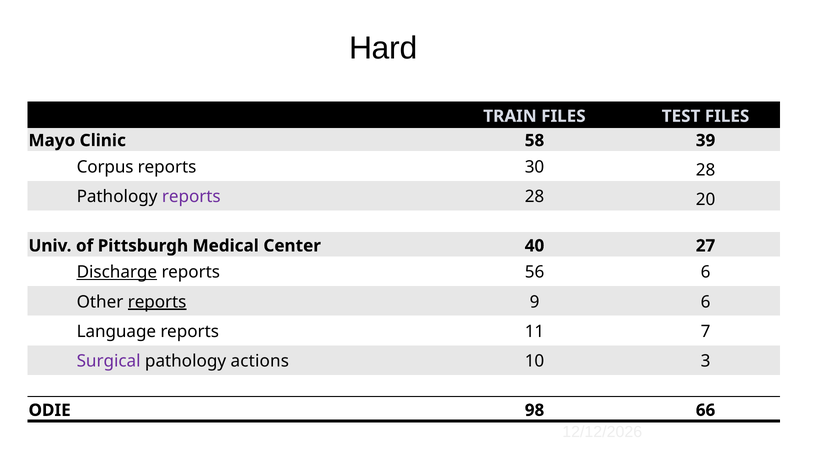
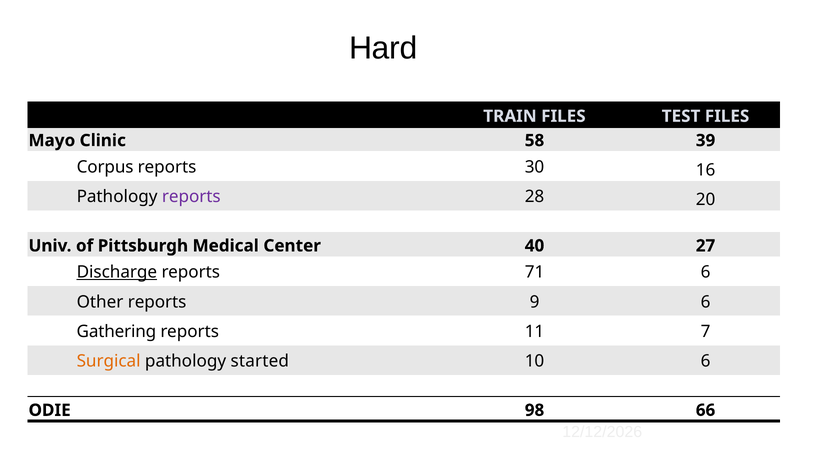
30 28: 28 -> 16 (706, 170)
56: 56 -> 71 (535, 272)
reports underline: present -> none (157, 302)
Language: Language -> Gathering (116, 331)
Surgical colour: purple -> orange (109, 361)
actions: actions -> started (260, 361)
10 3: 3 -> 6 (706, 361)
